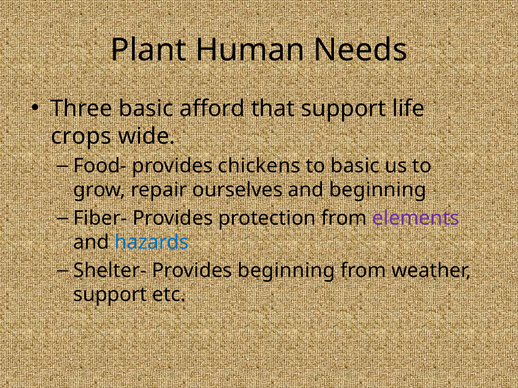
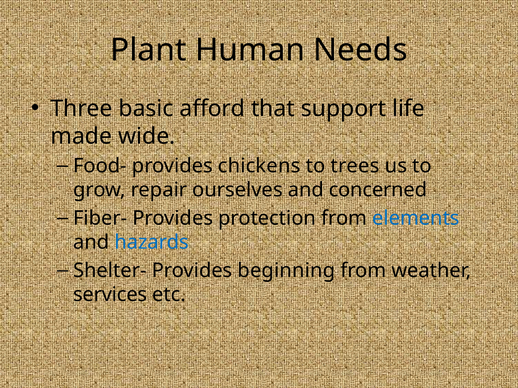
crops: crops -> made (81, 136)
to basic: basic -> trees (355, 166)
and beginning: beginning -> concerned (378, 190)
elements colour: purple -> blue (416, 218)
support: support -> services (110, 295)
